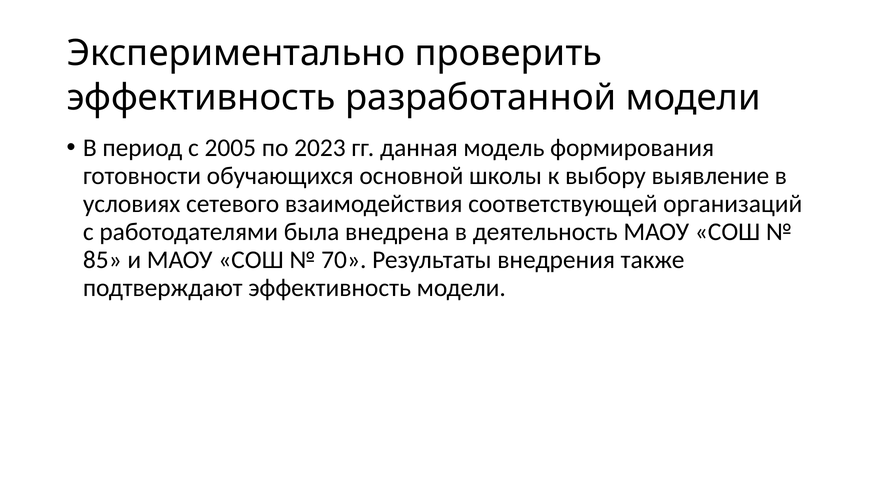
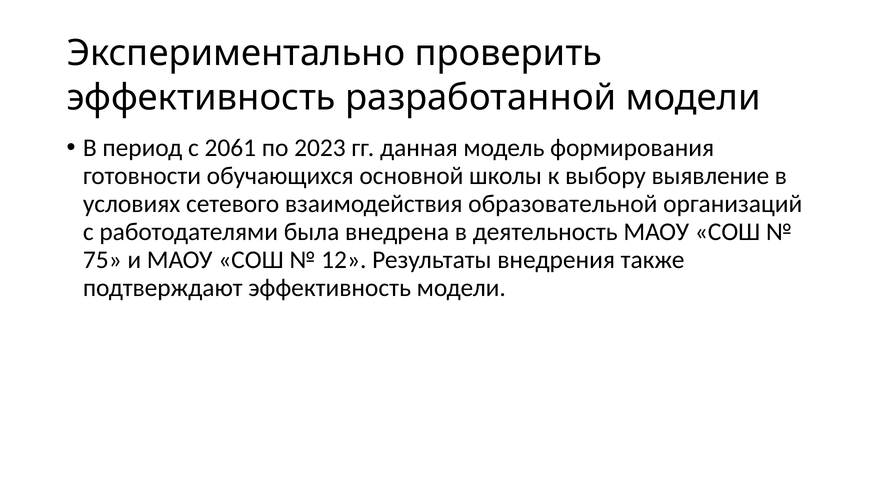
2005: 2005 -> 2061 (230, 148)
соответствующей: соответствующей -> образовательной (563, 204)
85: 85 -> 75 (102, 260)
70: 70 -> 12 (344, 260)
